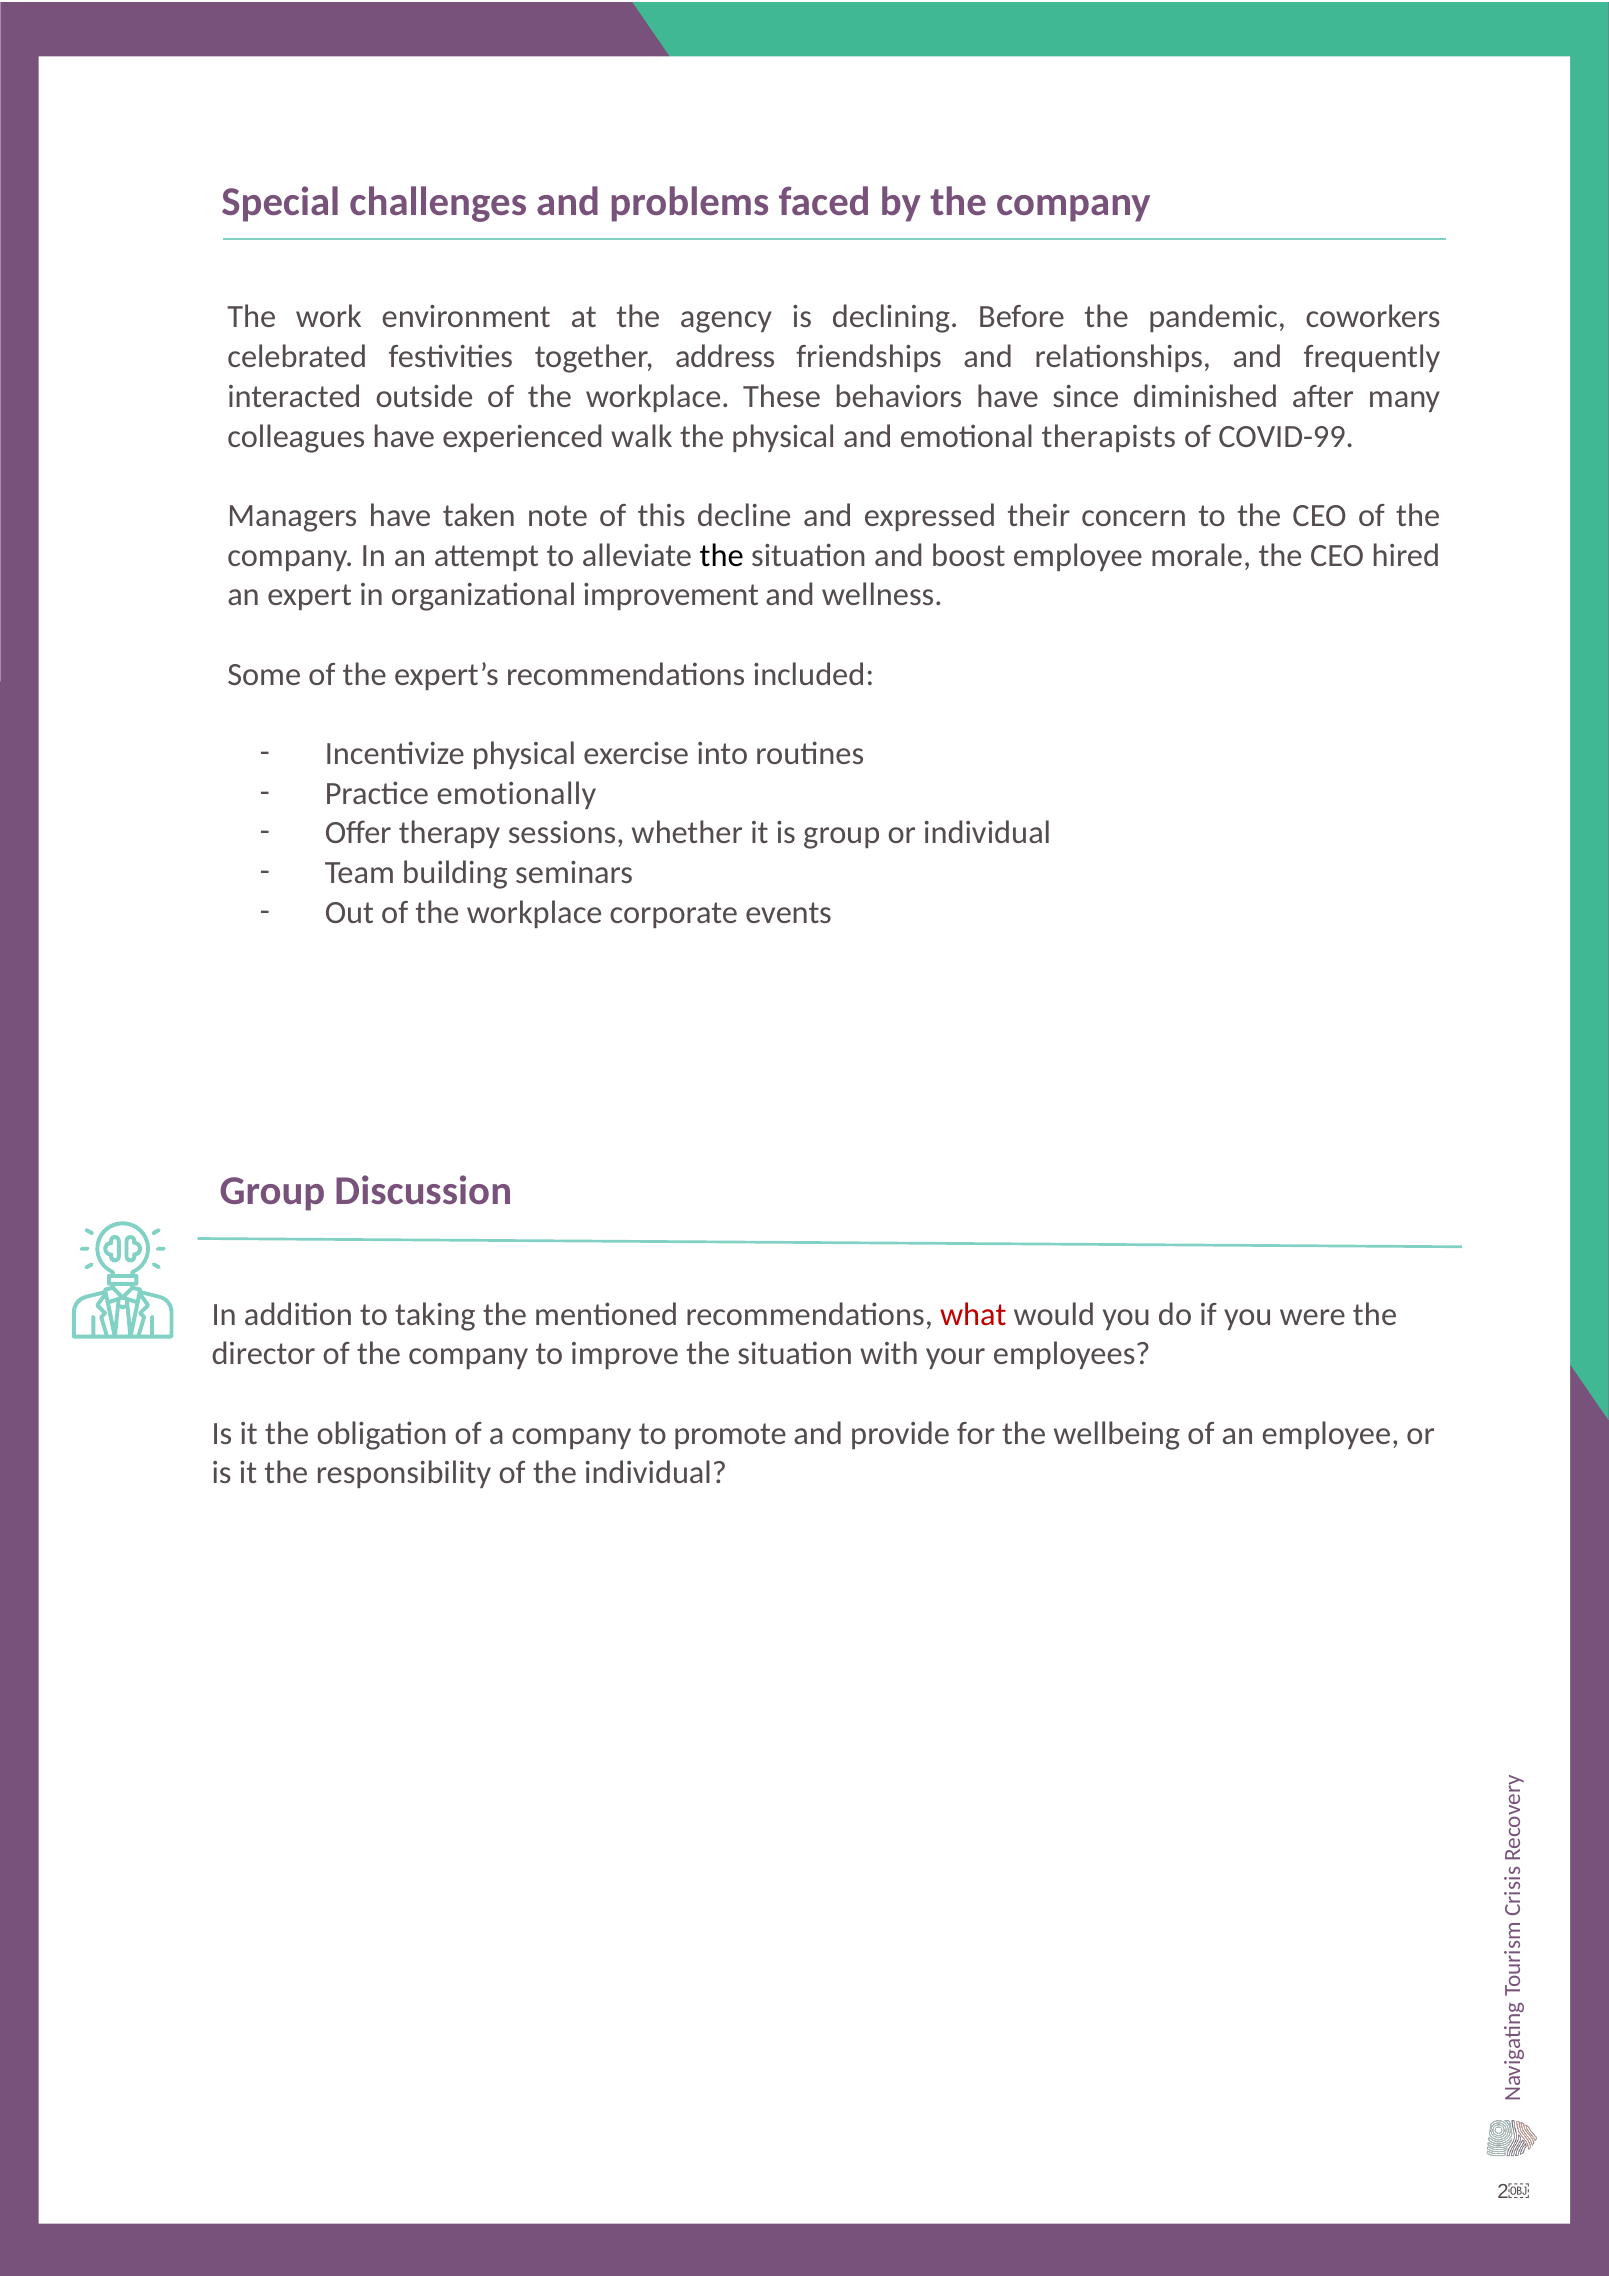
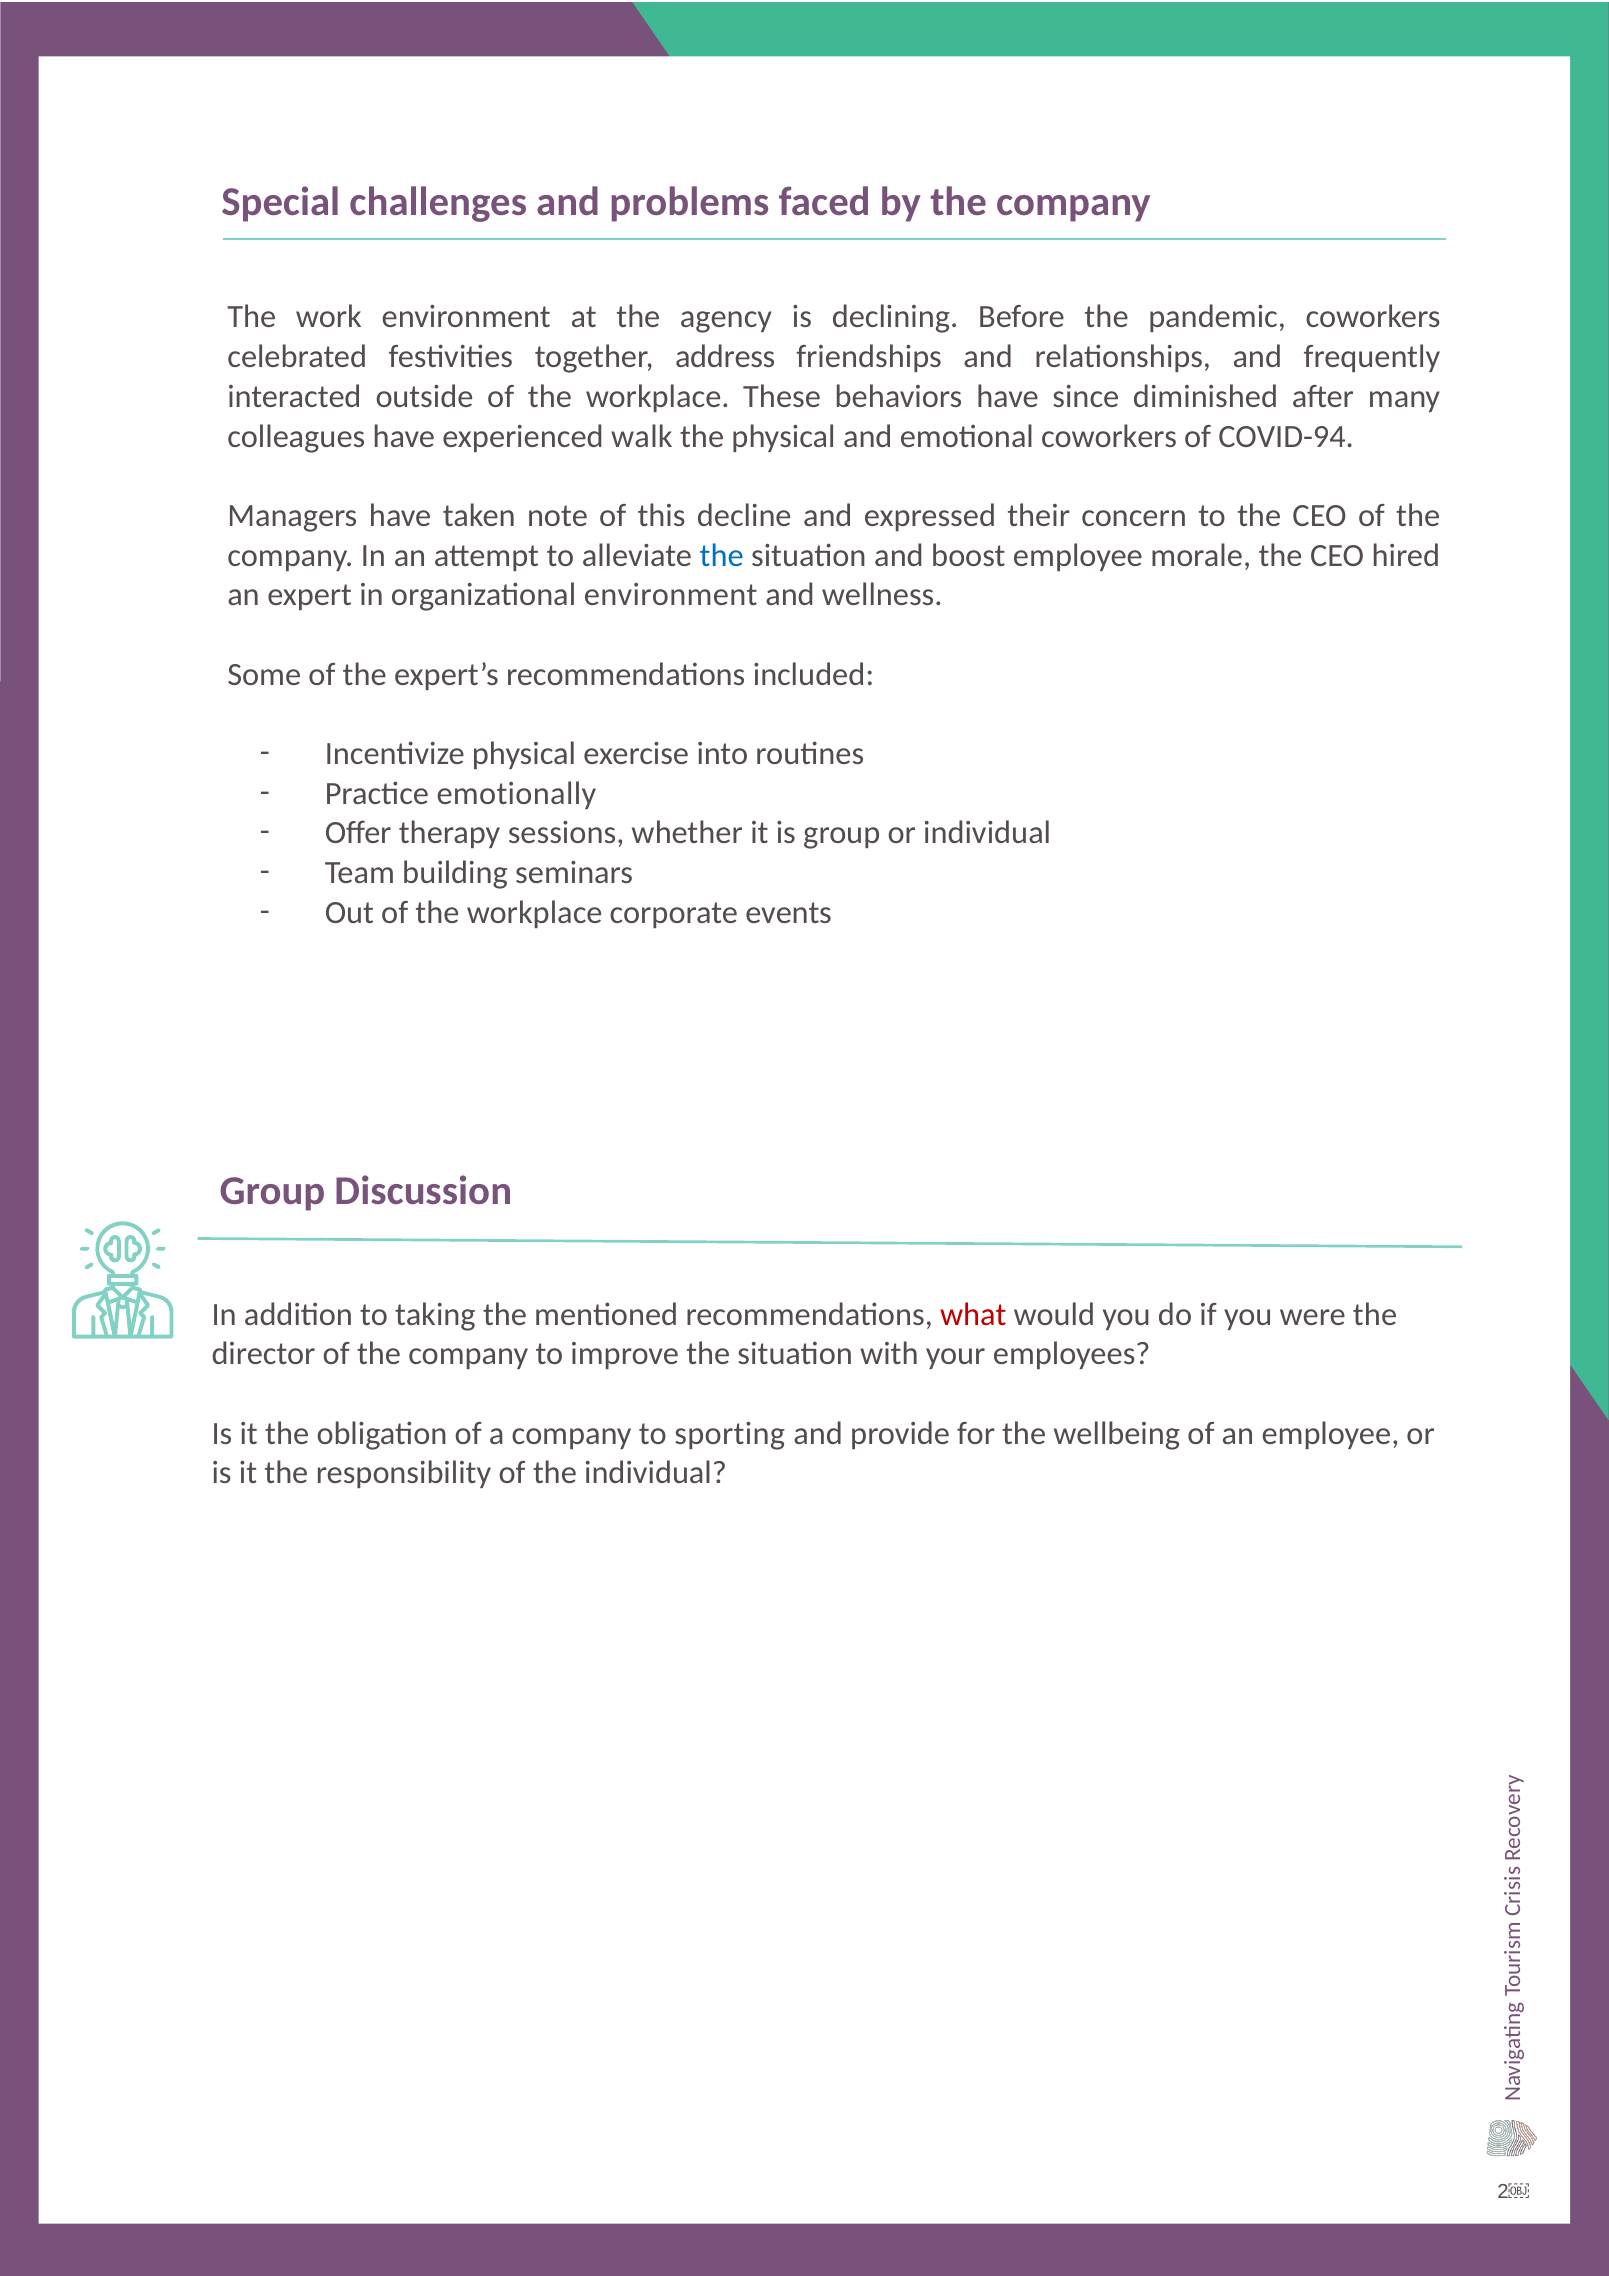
emotional therapists: therapists -> coworkers (1109, 436)
COVID-99: COVID-99 -> COVID-94 (1286, 436)
the colour: black -> blue (722, 555)
organizational improvement: improvement -> environment (671, 595)
promote: promote -> sporting (730, 1433)
